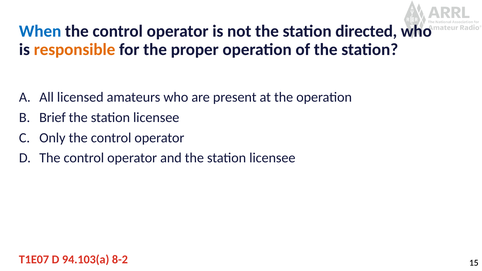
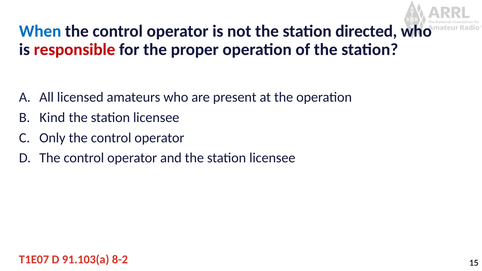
responsible colour: orange -> red (75, 50)
Brief: Brief -> Kind (52, 118)
94.103(a: 94.103(a -> 91.103(a (86, 260)
